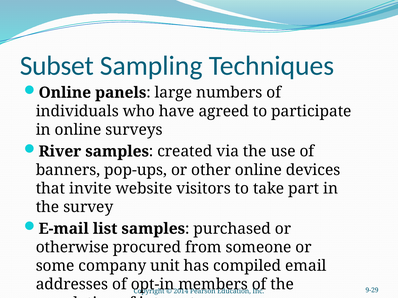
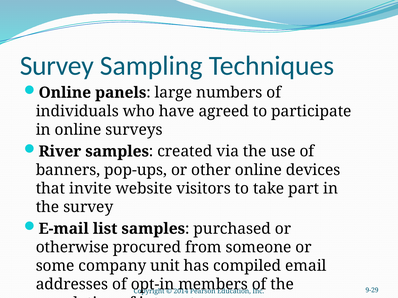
Subset: Subset -> Survey (57, 66)
